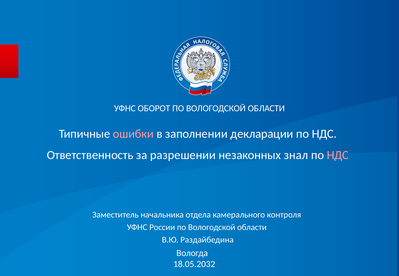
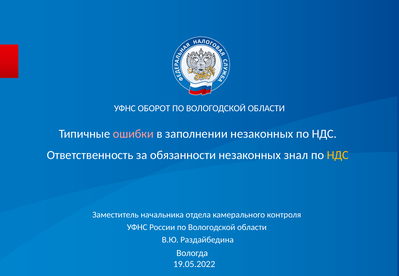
заполнении декларации: декларации -> незаконных (262, 134)
разрешении: разрешении -> обязанности (183, 155)
НДС colour: pink -> yellow (338, 155)
18.05.2032: 18.05.2032 -> 19.05.2022 (194, 264)
